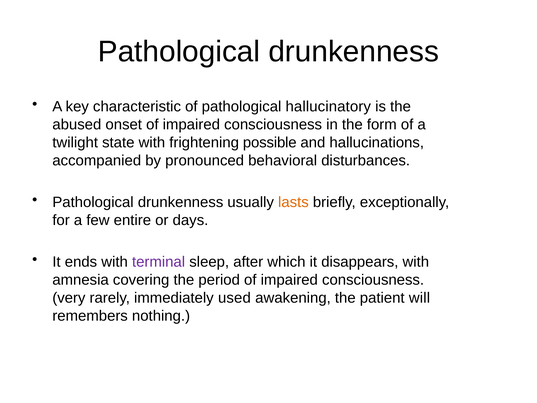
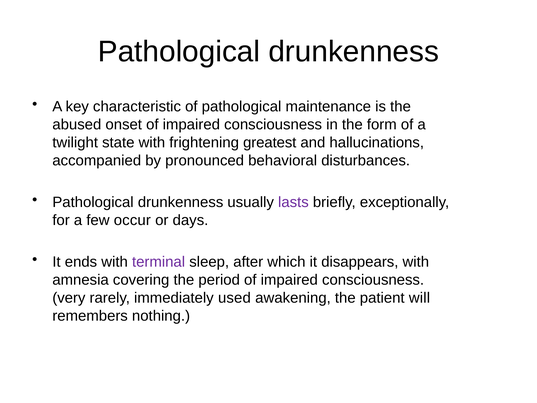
hallucinatory: hallucinatory -> maintenance (328, 107)
possible: possible -> greatest (270, 142)
lasts colour: orange -> purple (293, 202)
entire: entire -> occur (132, 220)
